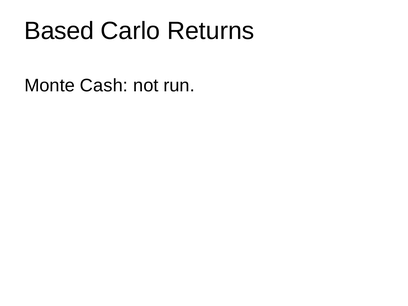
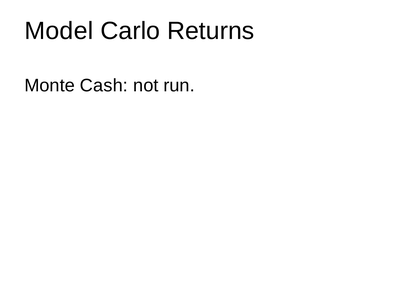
Based: Based -> Model (59, 31)
